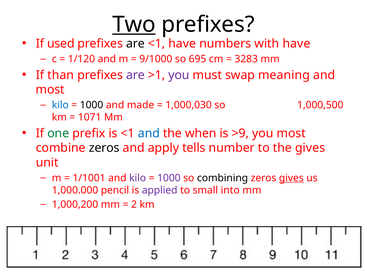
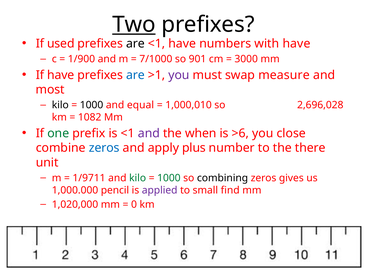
1/120: 1/120 -> 1/900 (81, 59)
9/1000: 9/1000 -> 7/1000 (156, 59)
695: 695 -> 901 (197, 59)
3283: 3283 -> 3000 (246, 59)
If than: than -> have (61, 75)
are colour: purple -> blue (135, 75)
meaning: meaning -> measure (284, 75)
kilo colour: blue -> black (60, 105)
made: made -> equal (140, 105)
1,000,030: 1,000,030 -> 1,000,010 (189, 105)
1,000,500: 1,000,500 -> 2,696,028 (320, 105)
1071: 1071 -> 1082 (90, 117)
and colour: blue -> purple (149, 133)
>9: >9 -> >6 (240, 133)
you most: most -> close (291, 133)
zeros colour: black -> blue (104, 148)
tells: tells -> plus (194, 148)
the gives: gives -> there (310, 148)
1/1001: 1/1001 -> 1/9711 (89, 178)
kilo colour: purple -> green (138, 178)
1000 colour: purple -> green (169, 178)
gives underline: present -> none (291, 178)
into: into -> find (230, 190)
1,000,200: 1,000,200 -> 1,020,000 (75, 205)
2: 2 -> 0 (134, 205)
